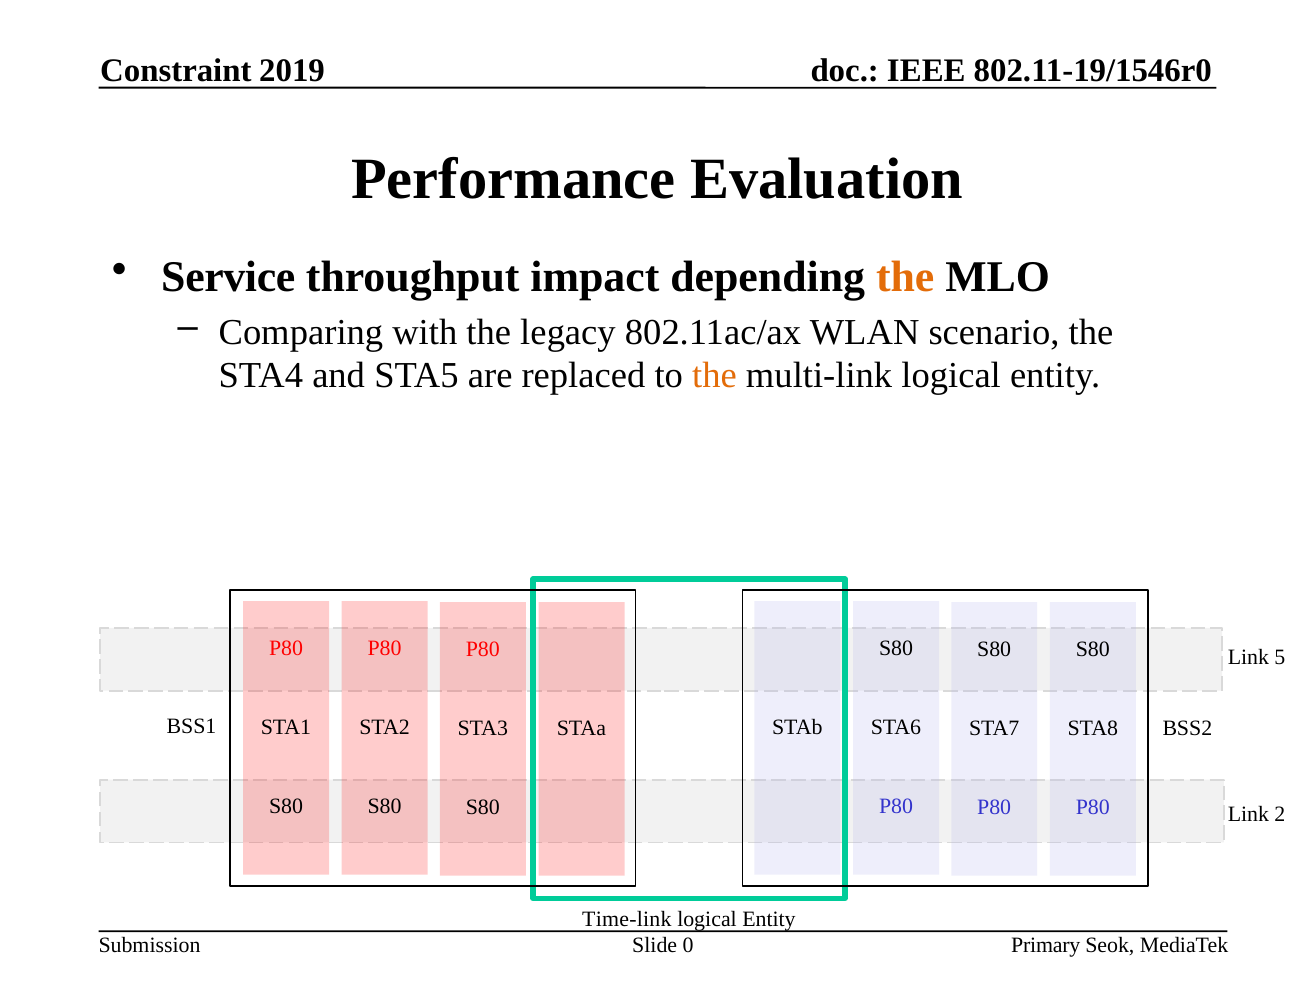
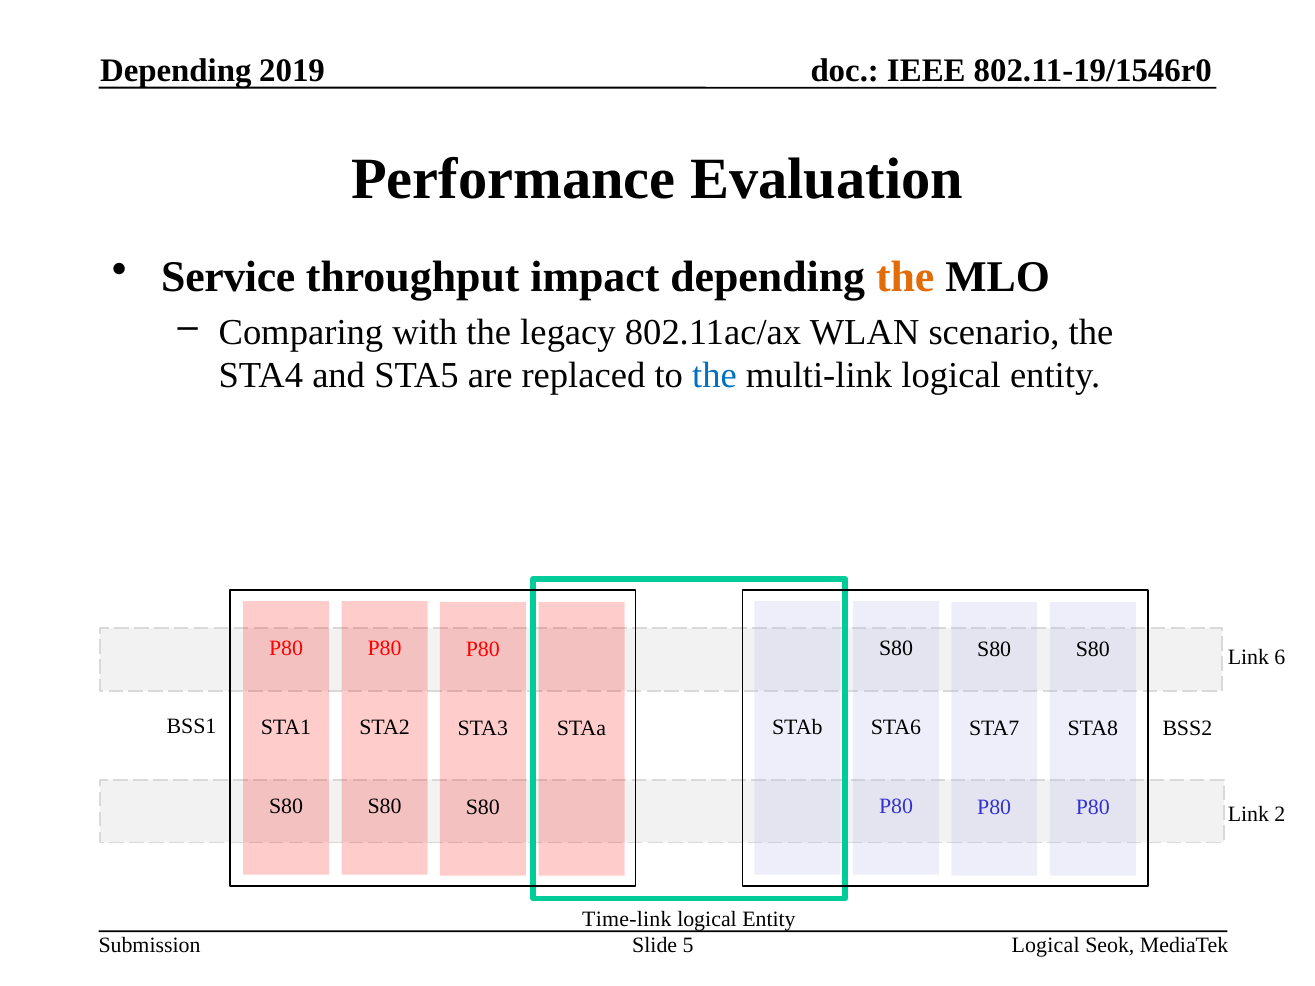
Constraint: Constraint -> Depending (176, 70)
the colour: orange -> blue (715, 376)
5: 5 -> 6 (1280, 658)
Primary: Primary -> Logical (1046, 946)
0: 0 -> 5 (688, 946)
